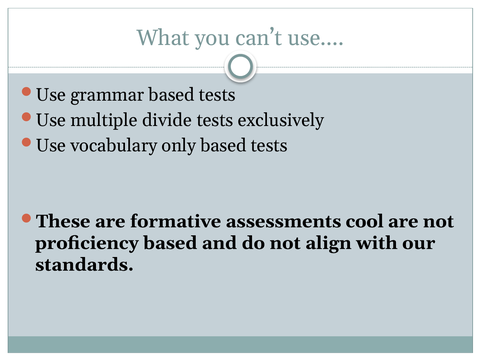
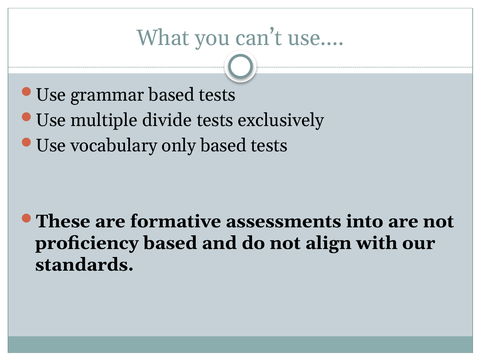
cool: cool -> into (365, 221)
